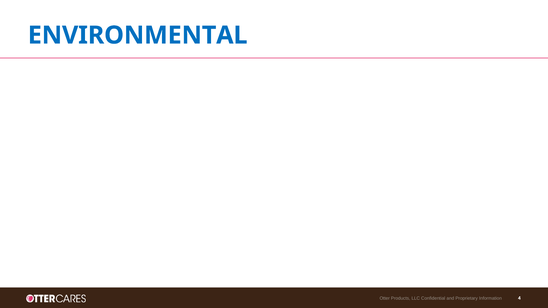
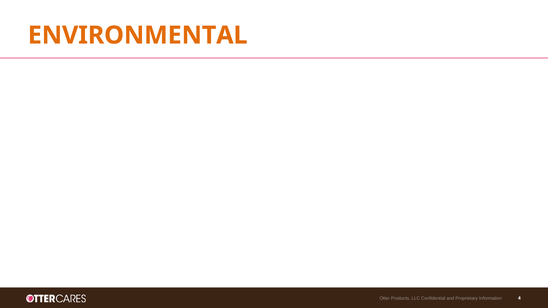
ENVIRONMENTAL colour: blue -> orange (138, 35)
